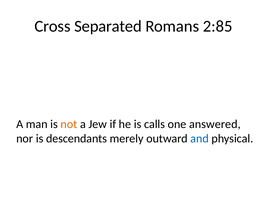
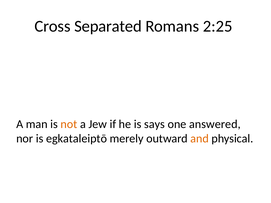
2:85: 2:85 -> 2:25 (218, 26)
calls: calls -> says (154, 124)
descendants: descendants -> egkataleiptō (77, 139)
and colour: blue -> orange (200, 139)
